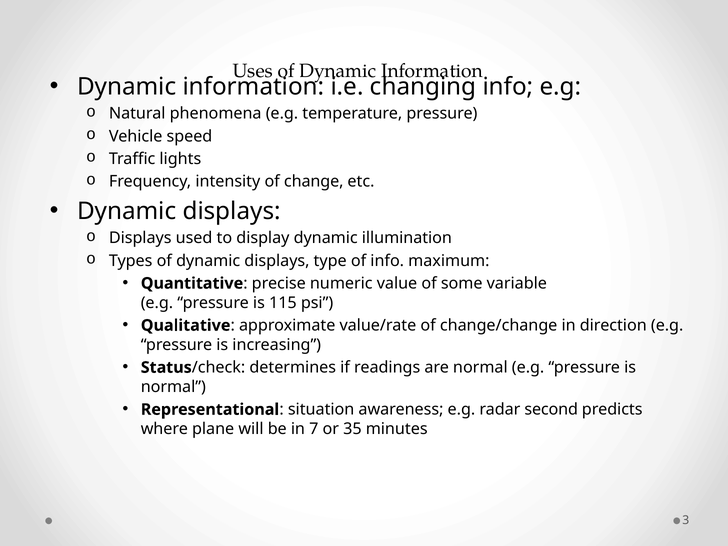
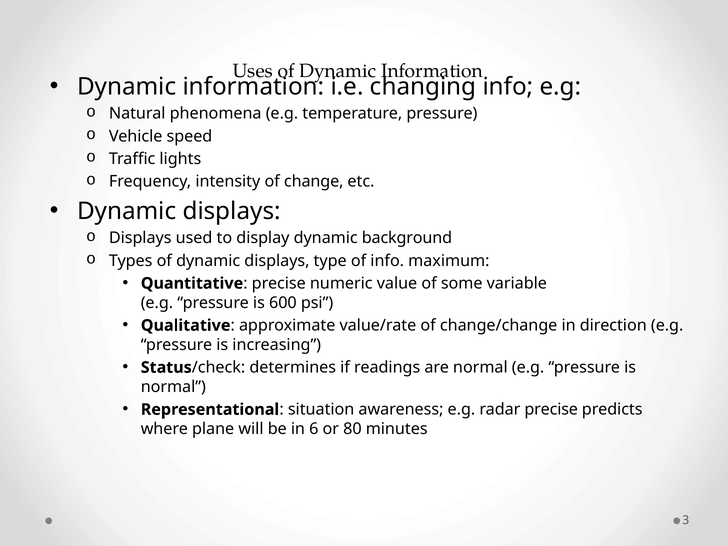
illumination: illumination -> background (407, 238)
115: 115 -> 600 (283, 303)
radar second: second -> precise (551, 410)
7: 7 -> 6 (314, 429)
35: 35 -> 80 (352, 429)
